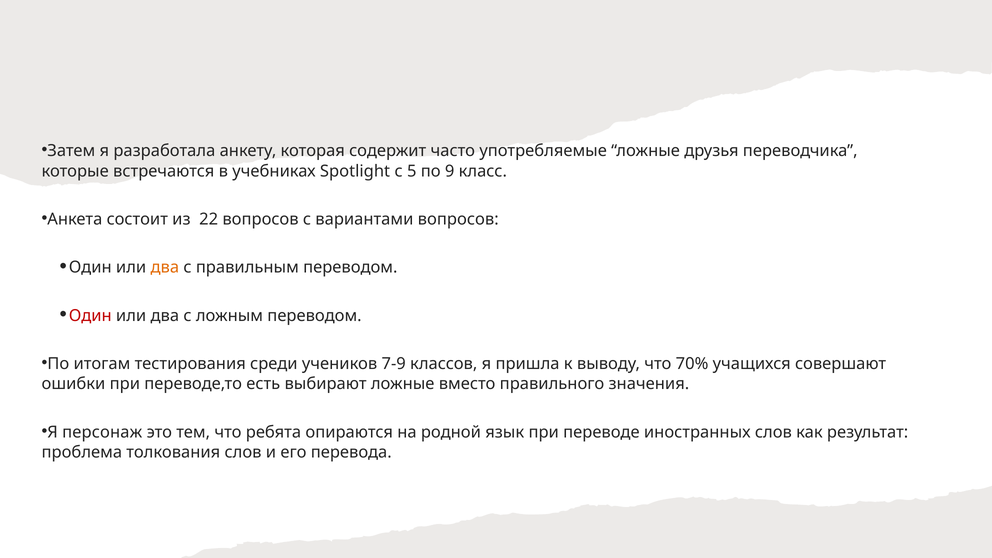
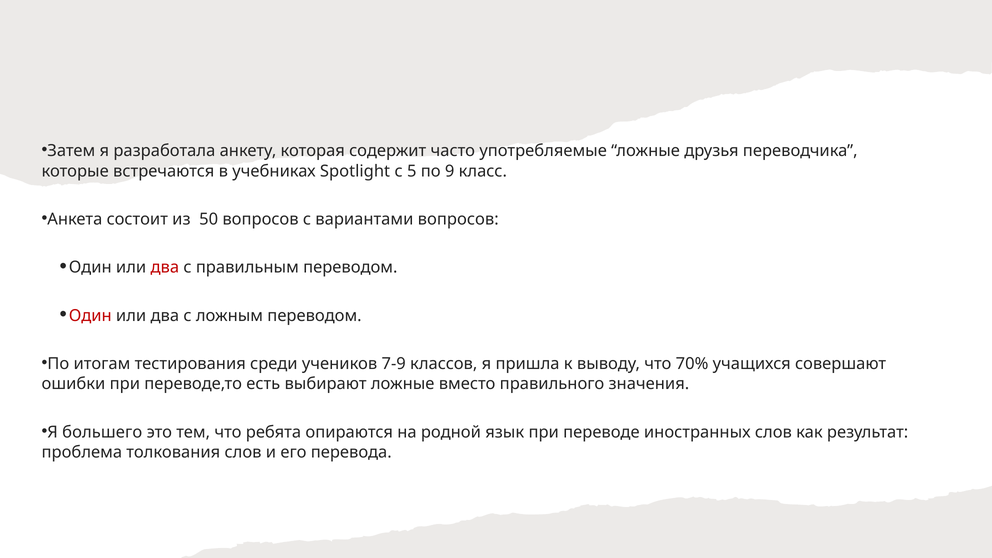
22: 22 -> 50 (209, 219)
два colour: orange -> red (165, 267)
персонаж: персонаж -> большего (102, 432)
